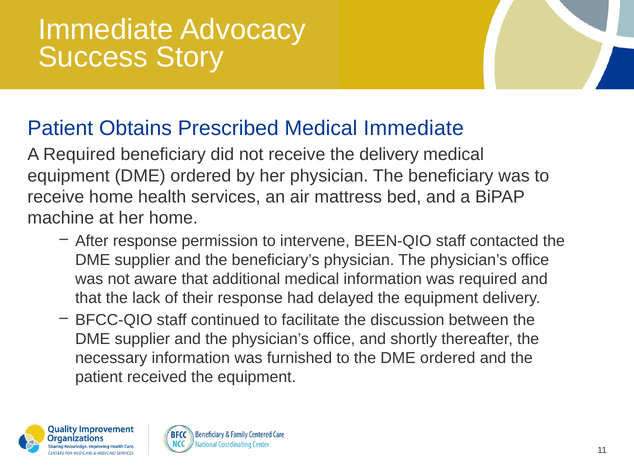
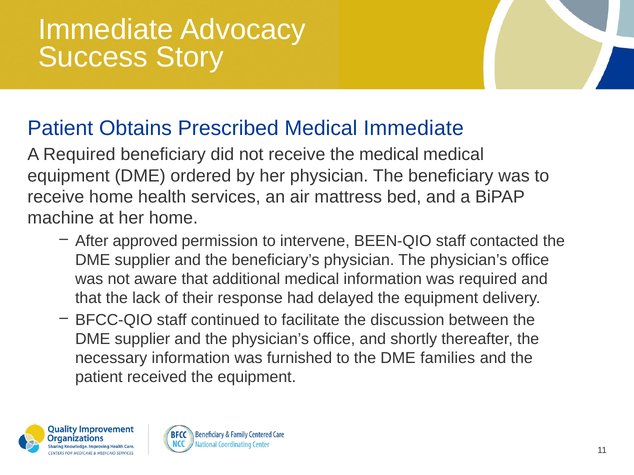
the delivery: delivery -> medical (389, 155)
After response: response -> approved (145, 241)
the DME ordered: ordered -> families (448, 359)
